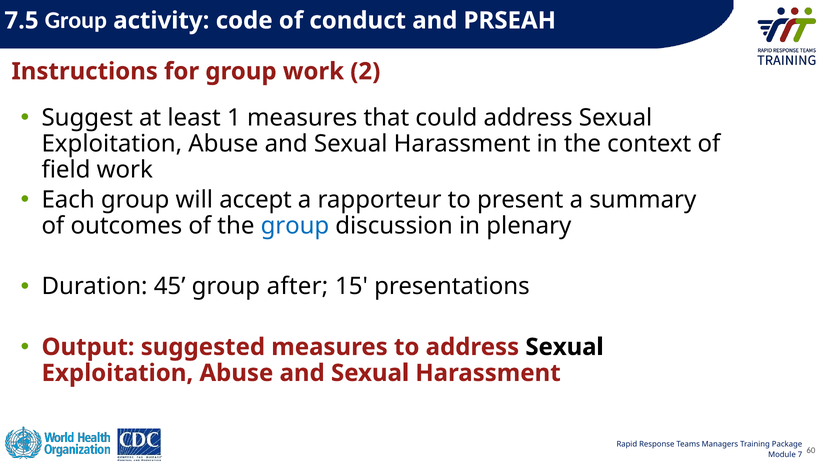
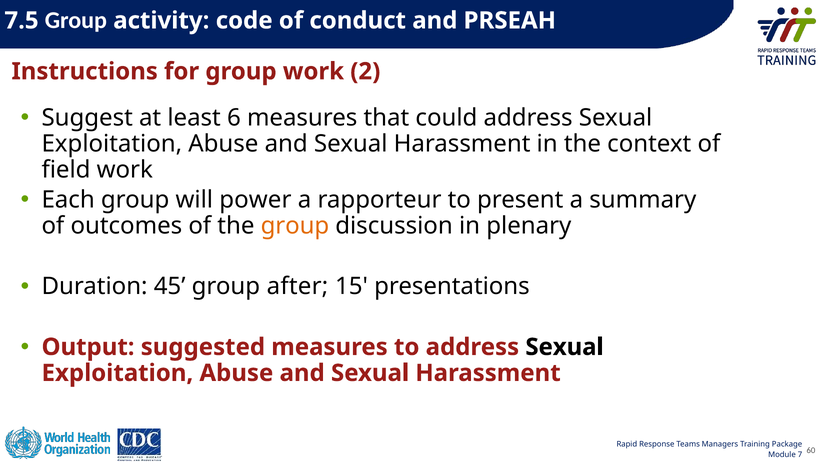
1: 1 -> 6 (234, 118)
accept: accept -> power (255, 200)
group colour: blue -> orange (295, 226)
